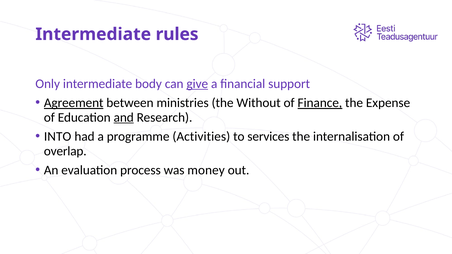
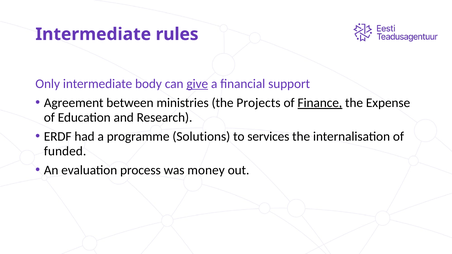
Agreement underline: present -> none (74, 103)
Without: Without -> Projects (259, 103)
and underline: present -> none (124, 117)
INTO: INTO -> ERDF (58, 137)
Activities: Activities -> Solutions (201, 137)
overlap: overlap -> funded (65, 151)
